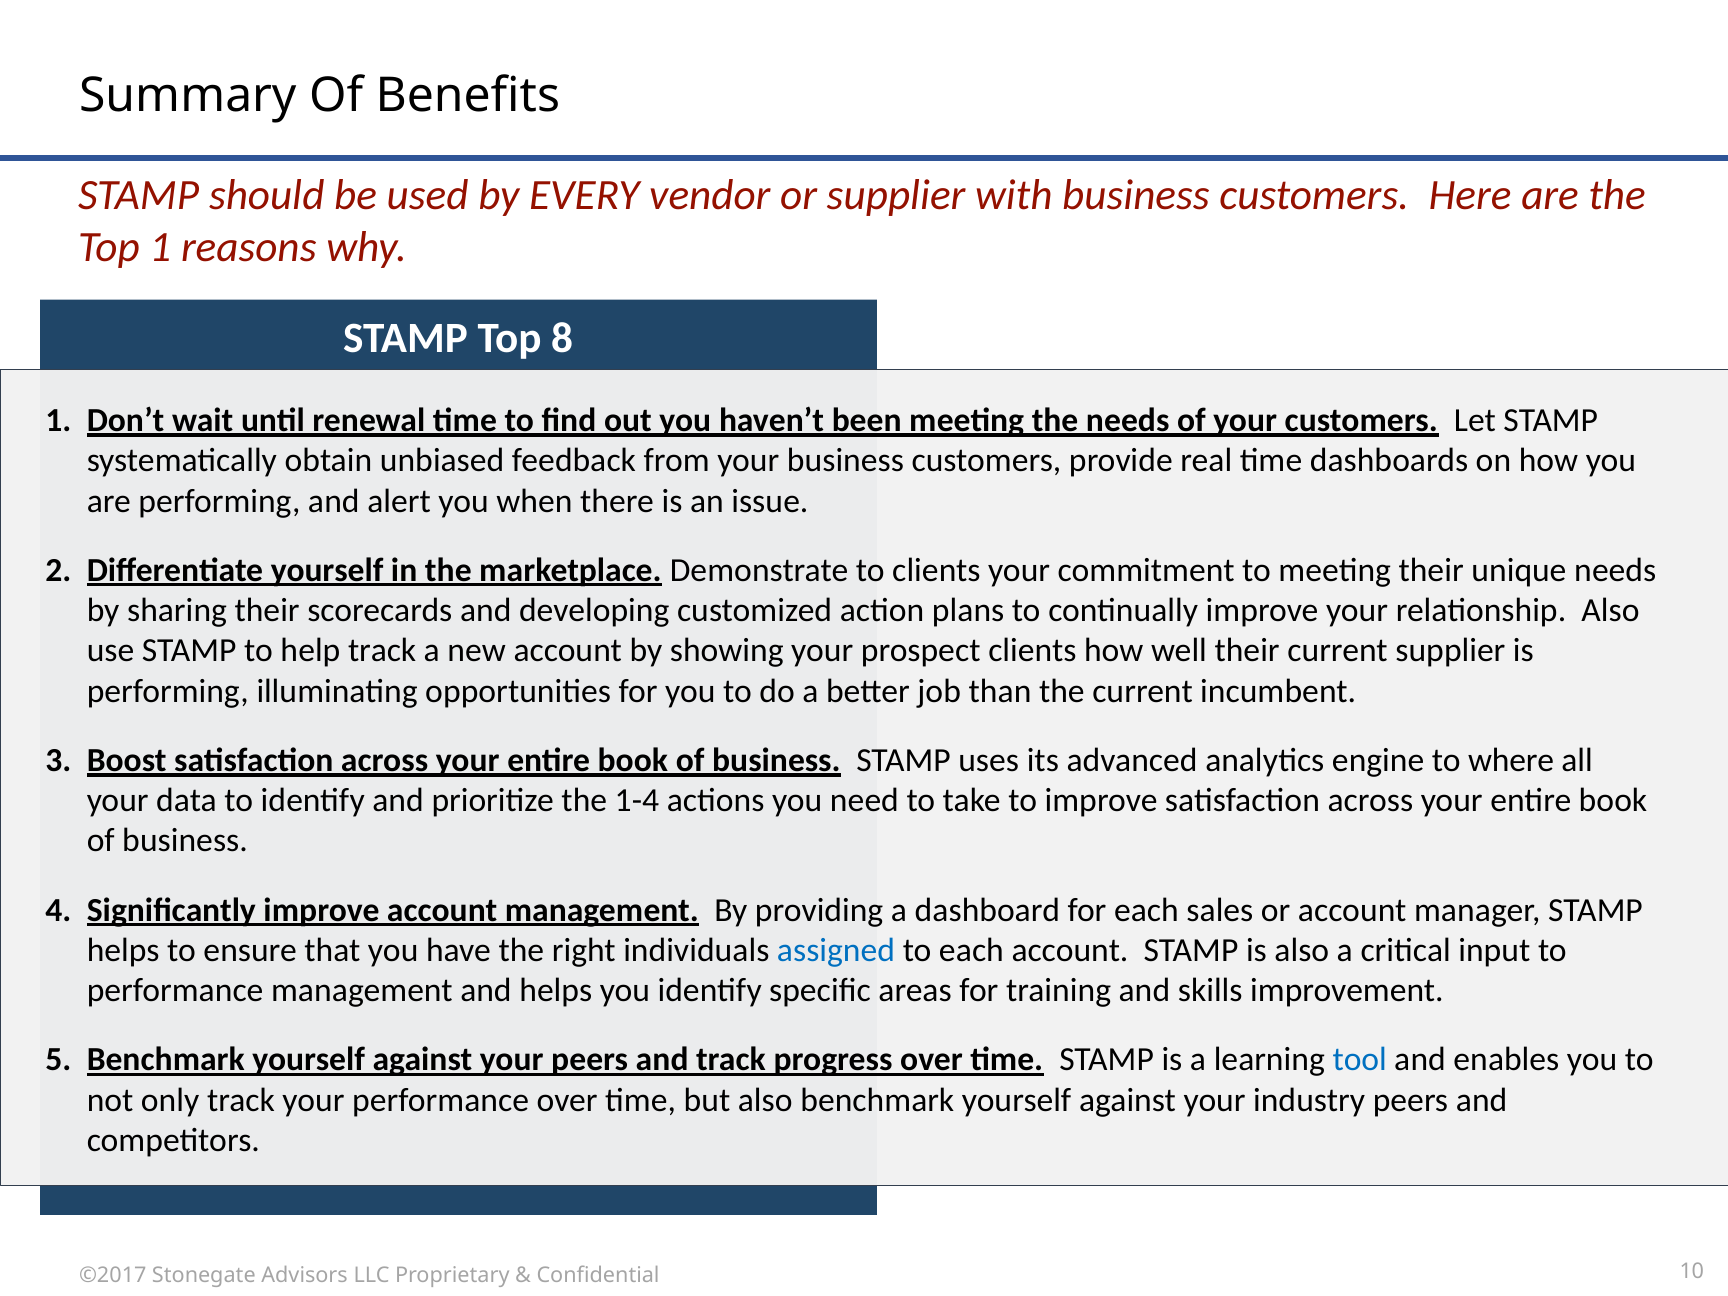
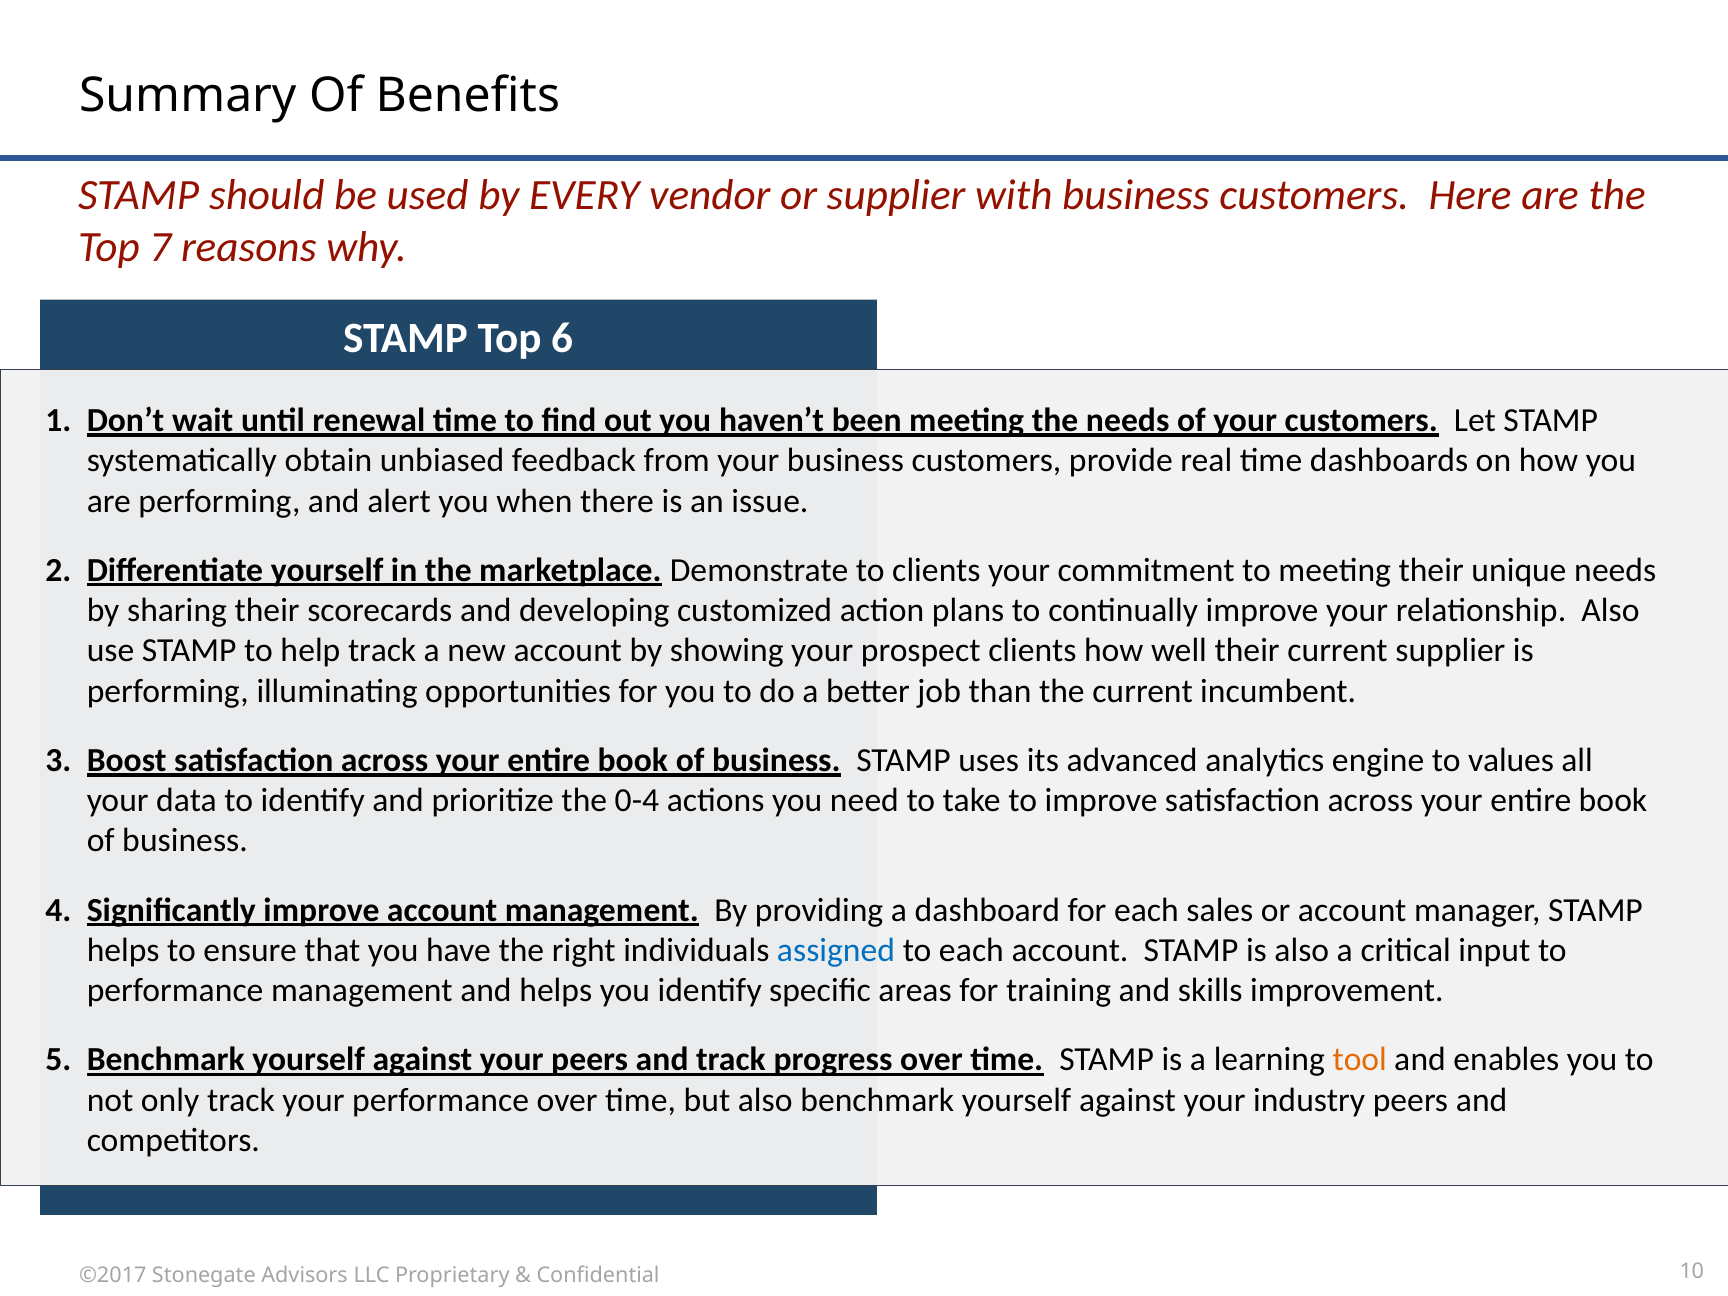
Top 1: 1 -> 7 (160, 247)
8: 8 -> 6 (562, 338)
where: where -> values (1511, 760)
1-4: 1-4 -> 0-4 (637, 801)
tool colour: blue -> orange (1360, 1060)
